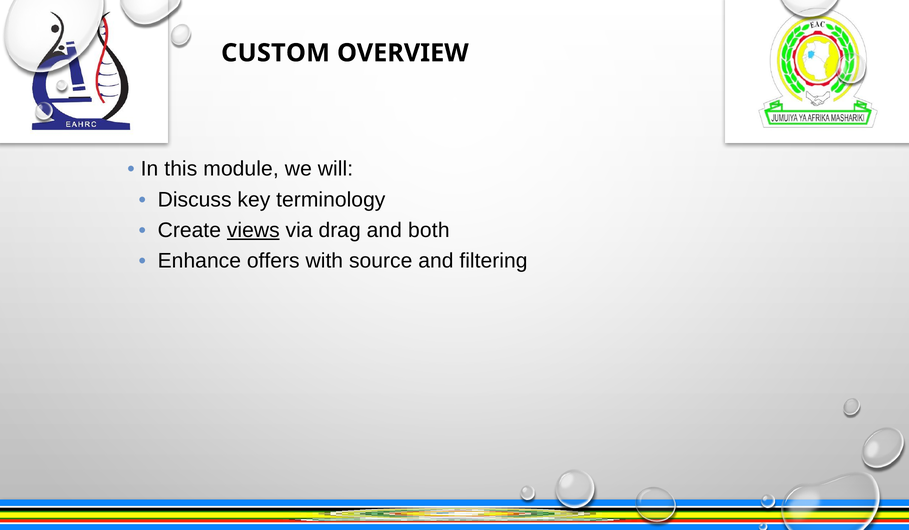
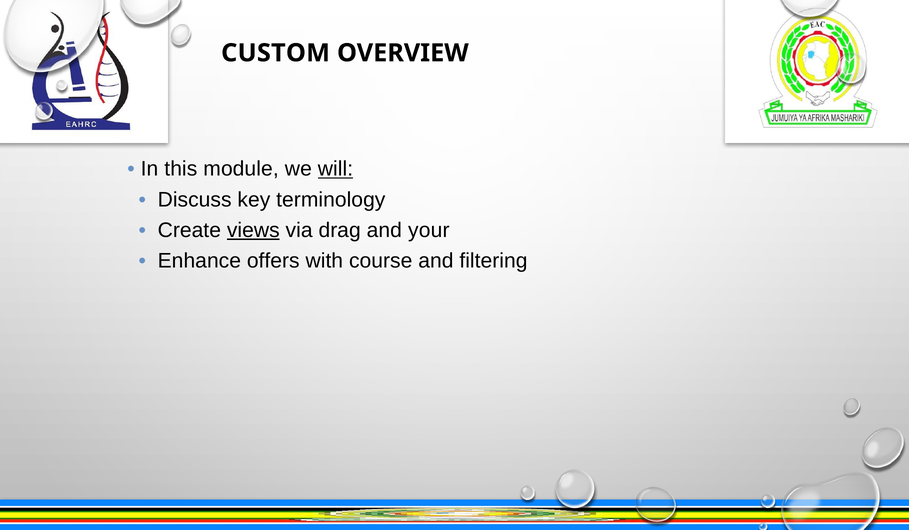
will underline: none -> present (335, 169)
both: both -> your (429, 230)
source: source -> course (381, 261)
